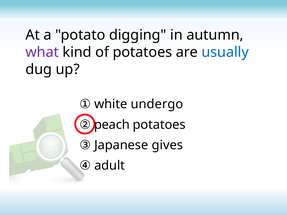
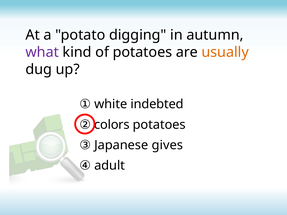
usually colour: blue -> orange (225, 52)
undergo: undergo -> indebted (157, 104)
peach: peach -> colors (112, 125)
